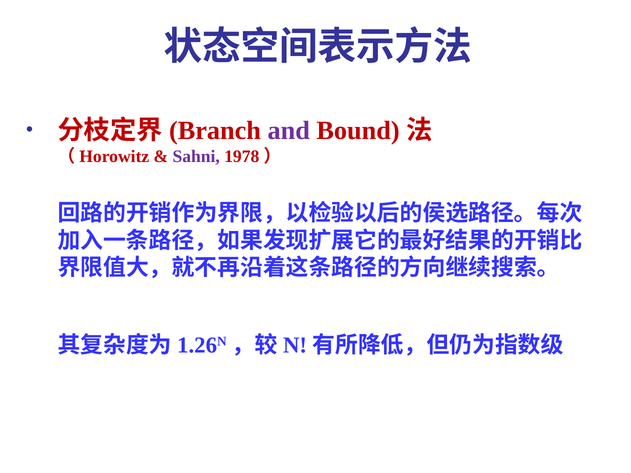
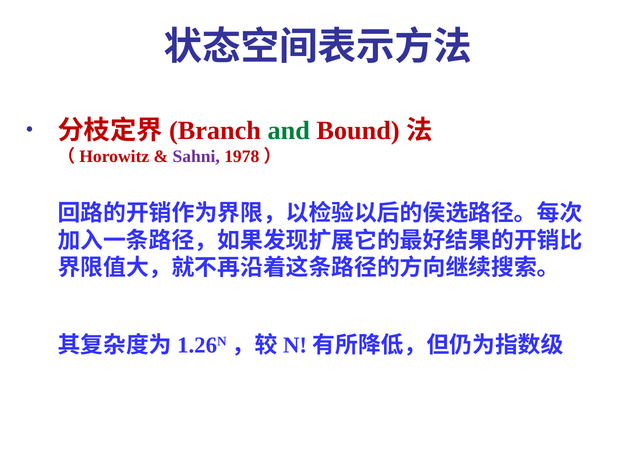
and colour: purple -> green (289, 131)
